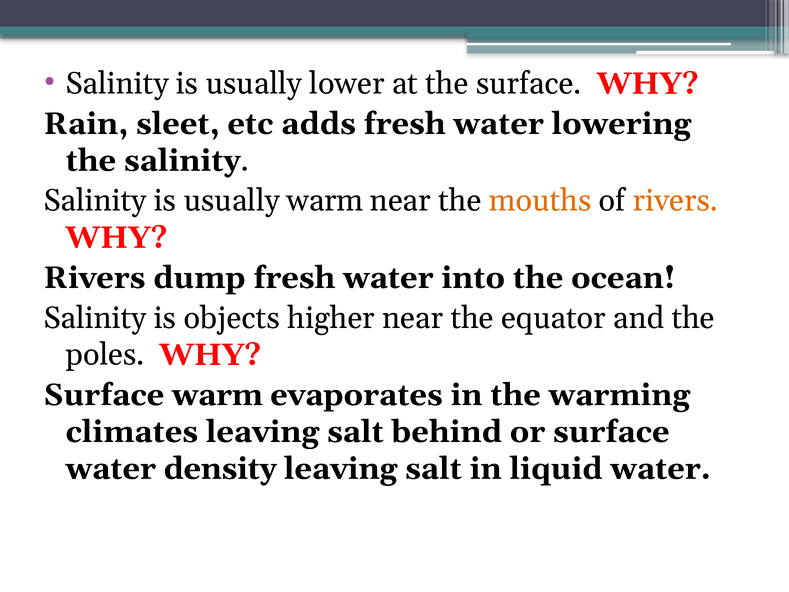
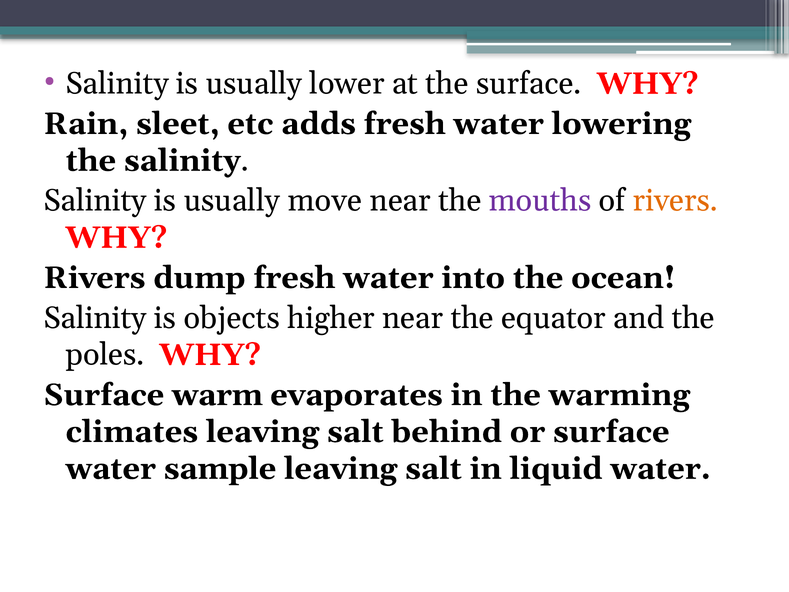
usually warm: warm -> move (325, 201)
mouths colour: orange -> purple (540, 201)
density: density -> sample (220, 468)
